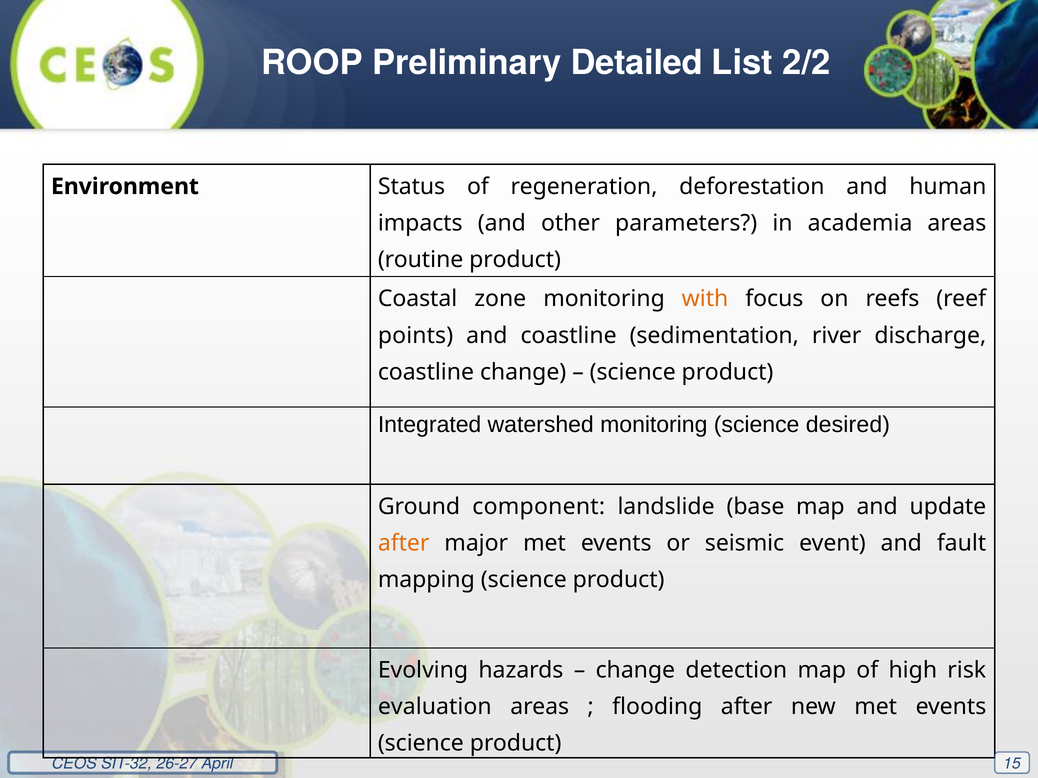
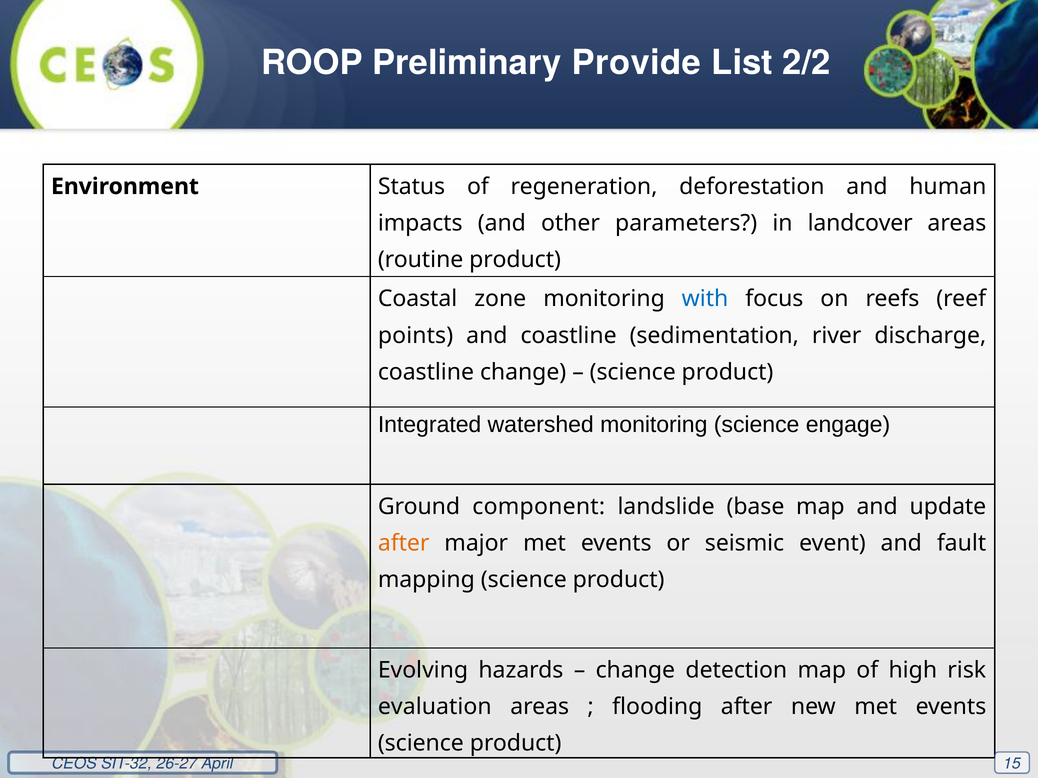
Detailed: Detailed -> Provide (636, 63)
academia: academia -> landcover (860, 223)
with colour: orange -> blue (705, 299)
desired: desired -> engage (848, 425)
